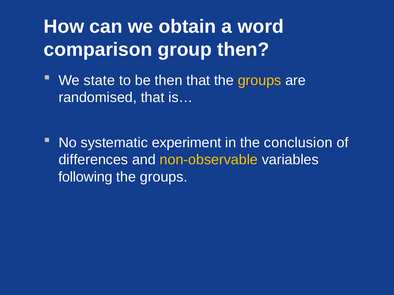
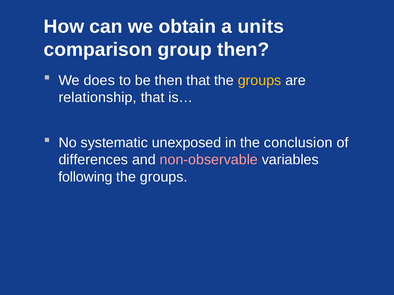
word: word -> units (261, 27)
state: state -> does (99, 80)
randomised: randomised -> relationship (98, 98)
experiment: experiment -> unexposed (187, 143)
non-observable colour: yellow -> pink (209, 160)
